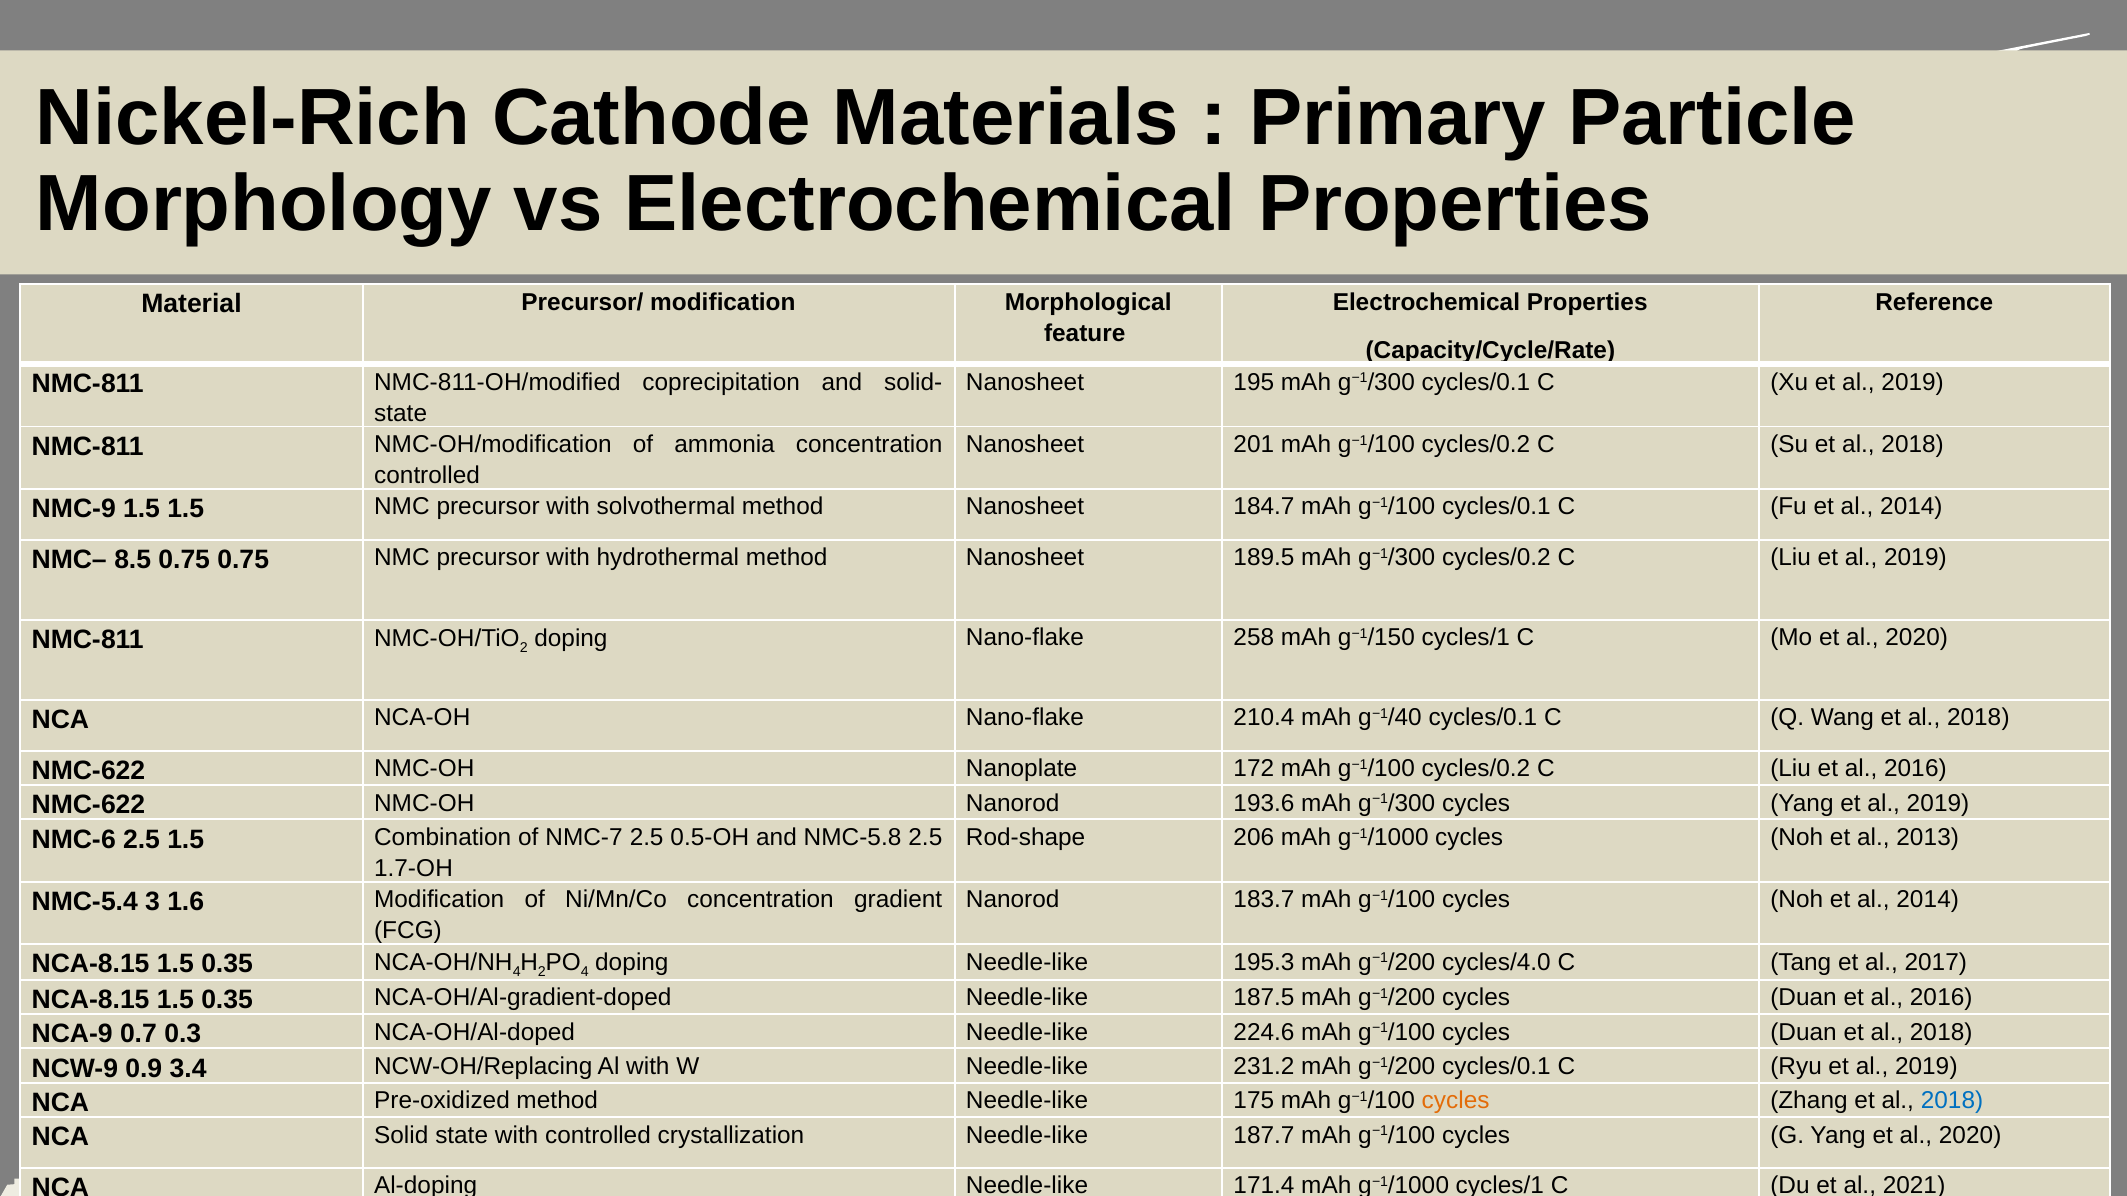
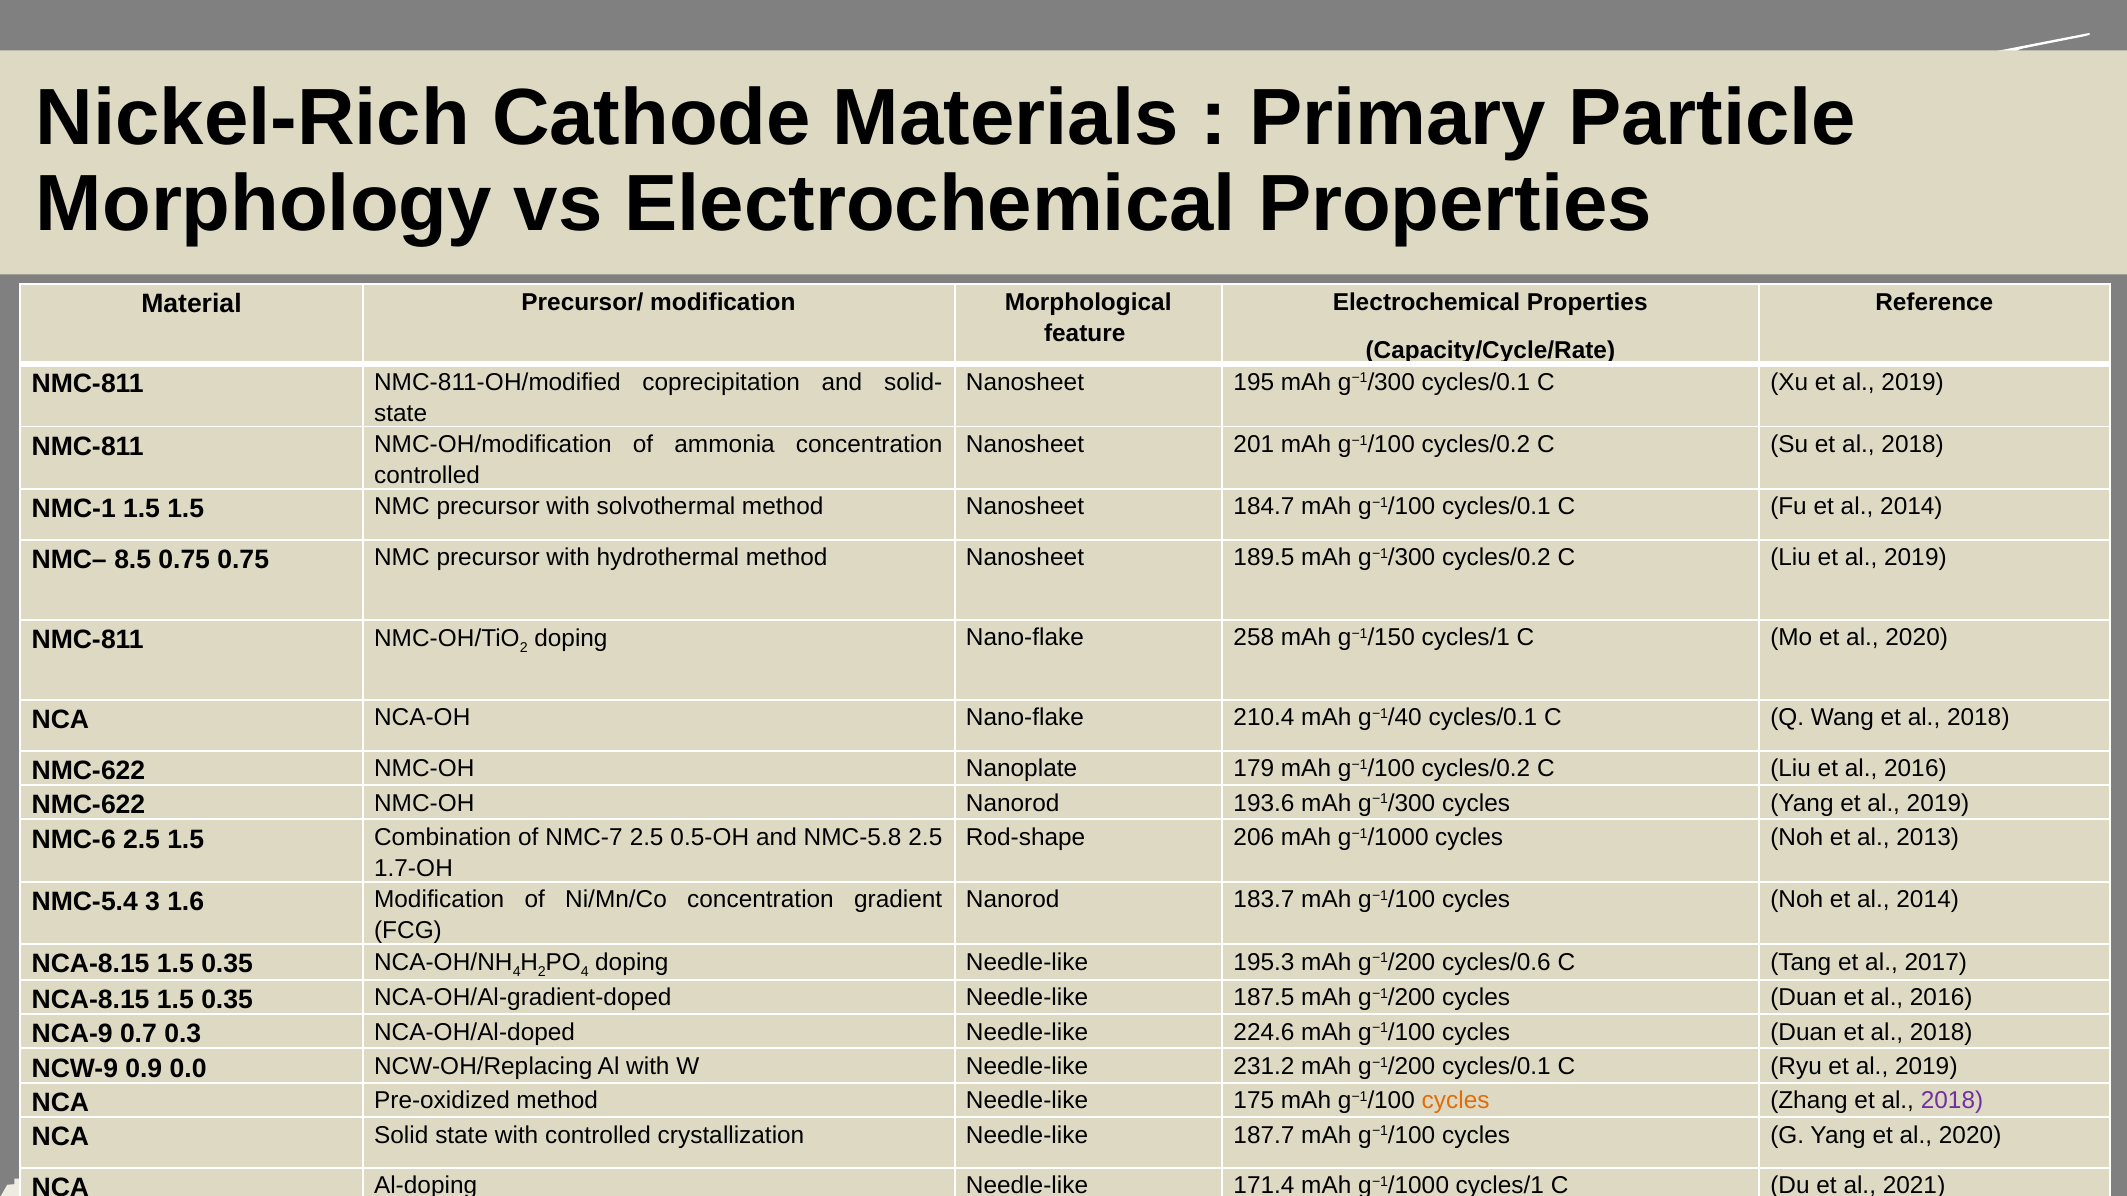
NMC-9: NMC-9 -> NMC-1 (74, 509)
172: 172 -> 179 (1254, 769)
cycles/4.0: cycles/4.0 -> cycles/0.6 (1496, 962)
3.4: 3.4 -> 0.0 (188, 1069)
2018 colour: blue -> purple (1952, 1101)
